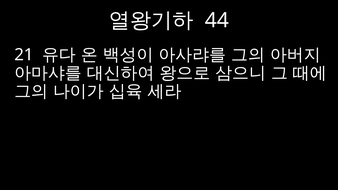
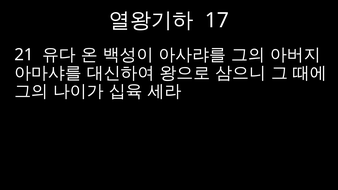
44: 44 -> 17 (217, 20)
